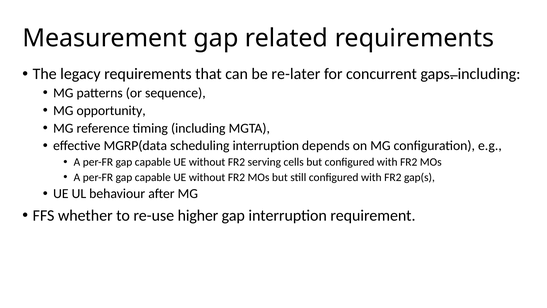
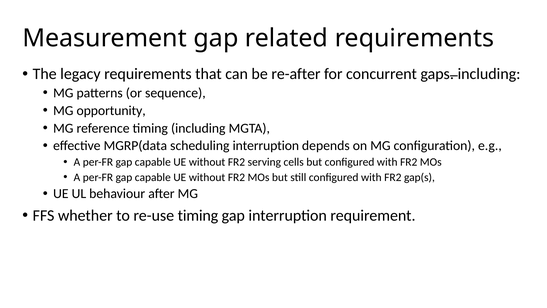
re-later: re-later -> re-after (296, 74)
re-use higher: higher -> timing (198, 215)
